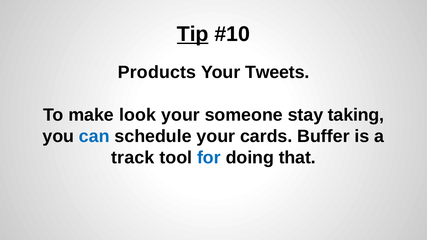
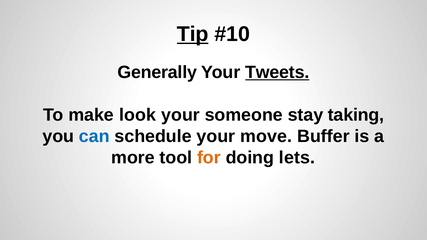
Products: Products -> Generally (157, 72)
Tweets underline: none -> present (277, 72)
cards: cards -> move (266, 136)
track: track -> more (133, 158)
for colour: blue -> orange (209, 158)
that: that -> lets (297, 158)
